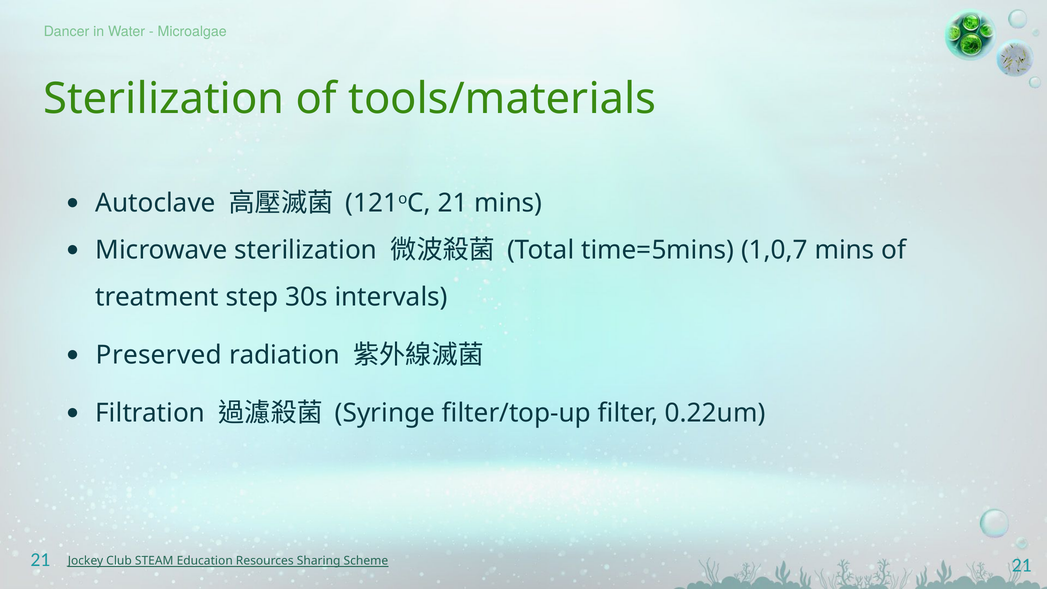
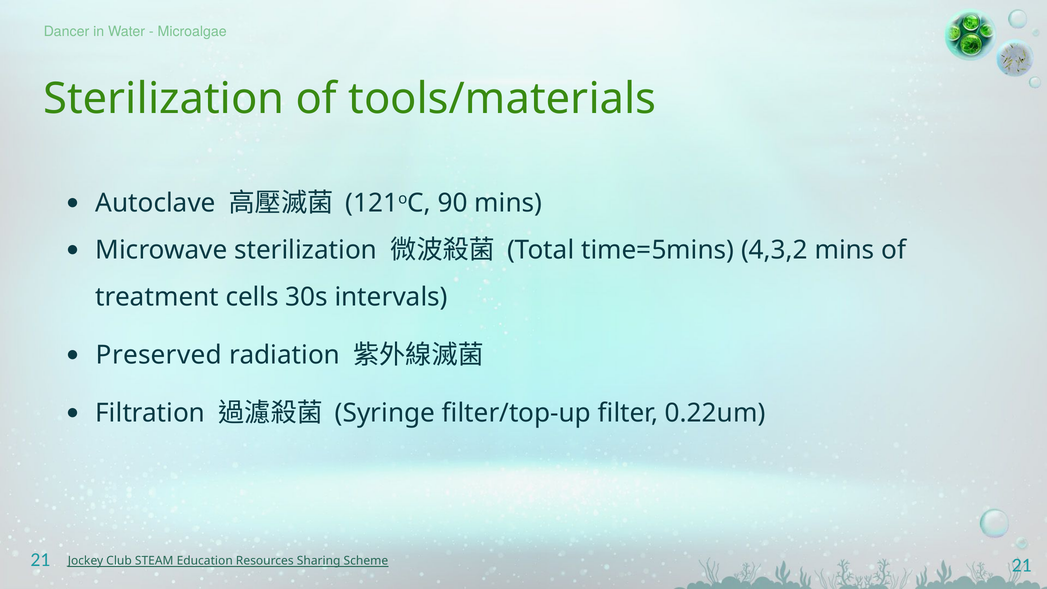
121oC 21: 21 -> 90 (453, 203)
1,0,7: 1,0,7 -> 4,3,2 (774, 250)
step: step -> cells (252, 297)
